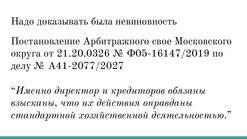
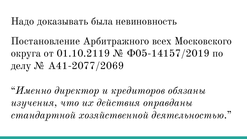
свое: свое -> всех (162, 41)
21.20.0326: 21.20.0326 -> 01.10.2119 (83, 53)
Ф05-16147/2019: Ф05-16147/2019 -> Ф05-14157/2019 (168, 53)
А41-2077/2027: А41-2077/2027 -> А41-2077/2069 (86, 66)
взысканы: взысканы -> изучения (34, 103)
